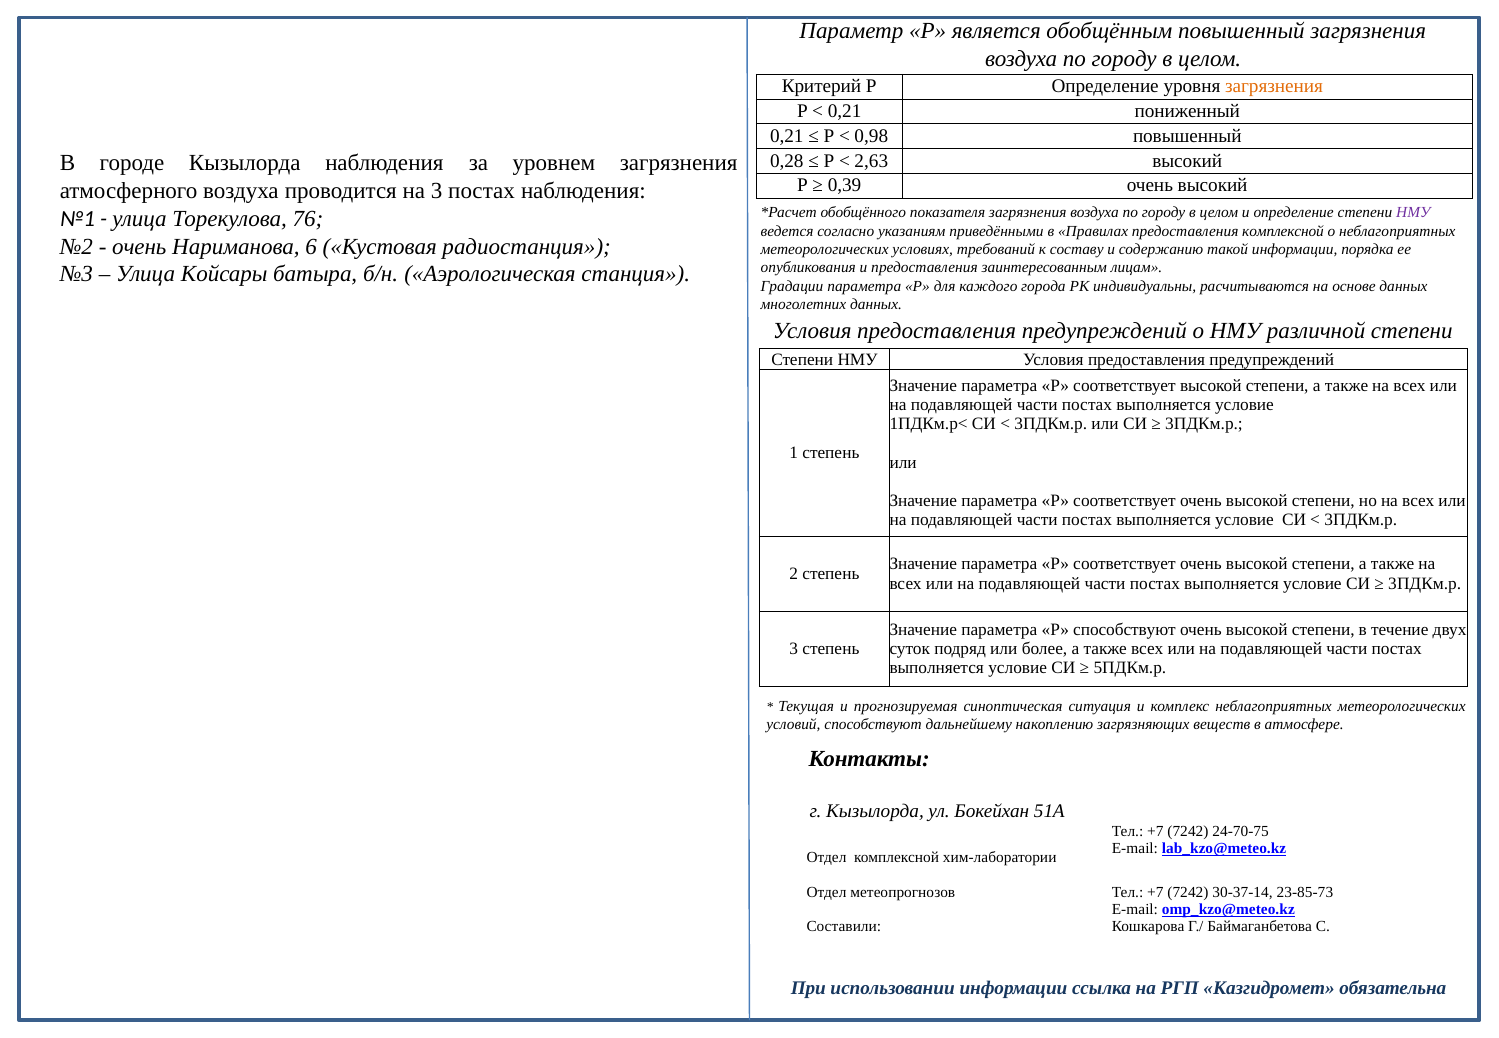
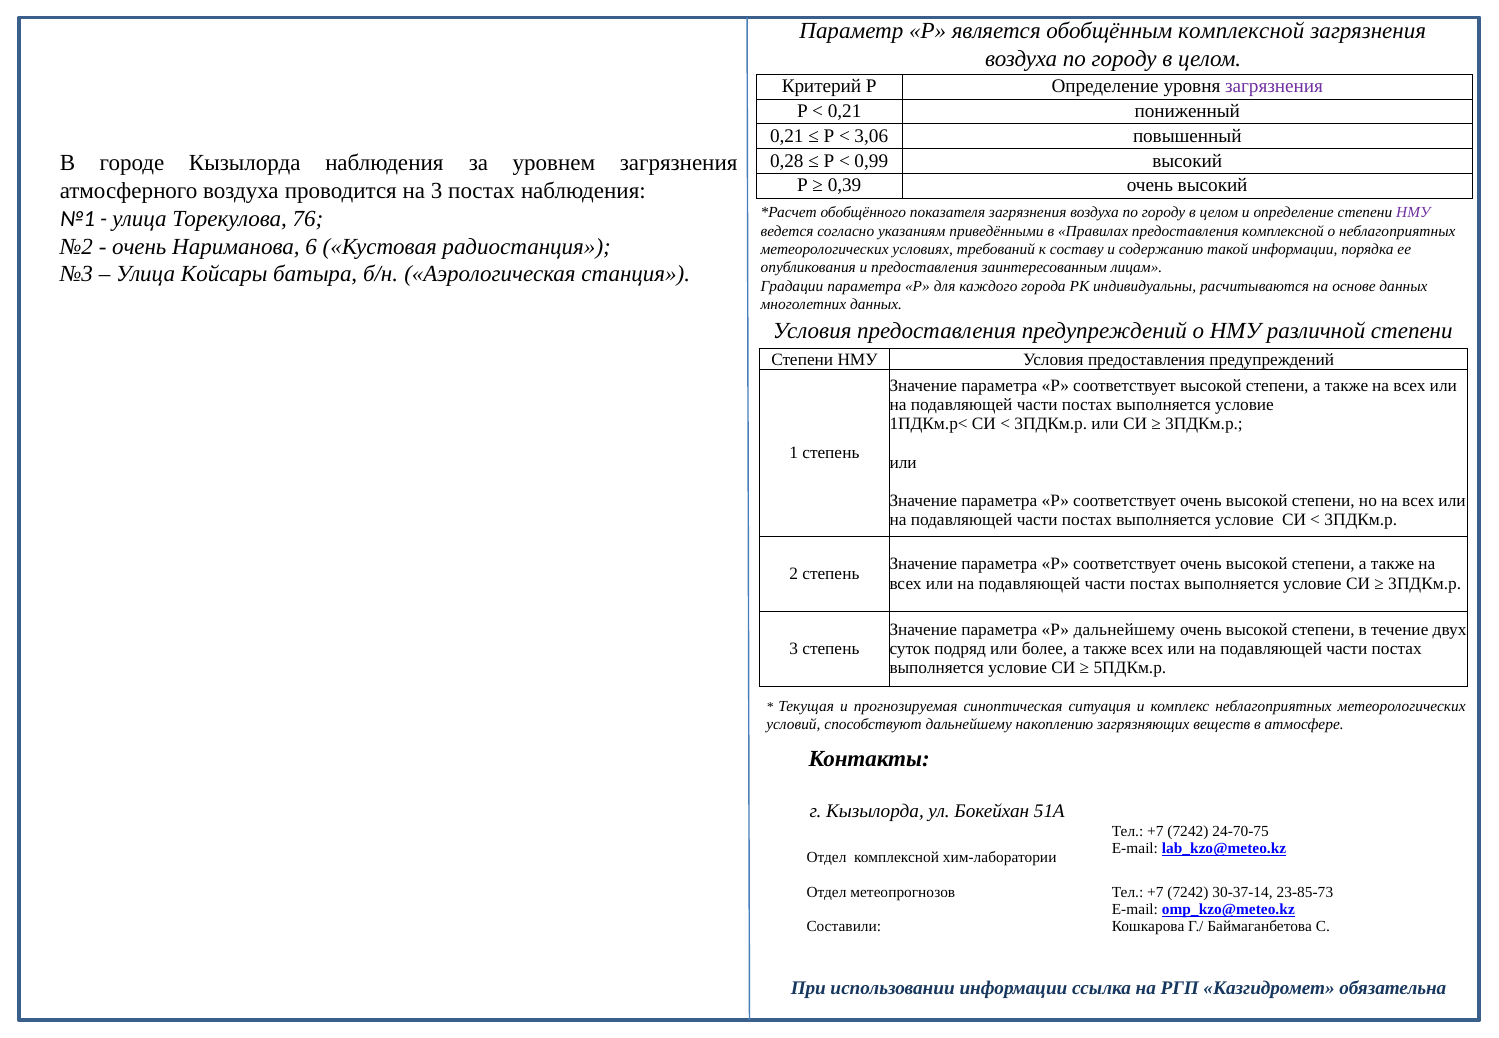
обобщённым повышенный: повышенный -> комплексной (1241, 31)
загрязнения colour: orange -> purple (1274, 87)
0,98: 0,98 -> 3,06 (871, 136)
2,63: 2,63 -> 0,99 (871, 161)
Р способствуют: способствуют -> дальнейшему (1124, 629)
